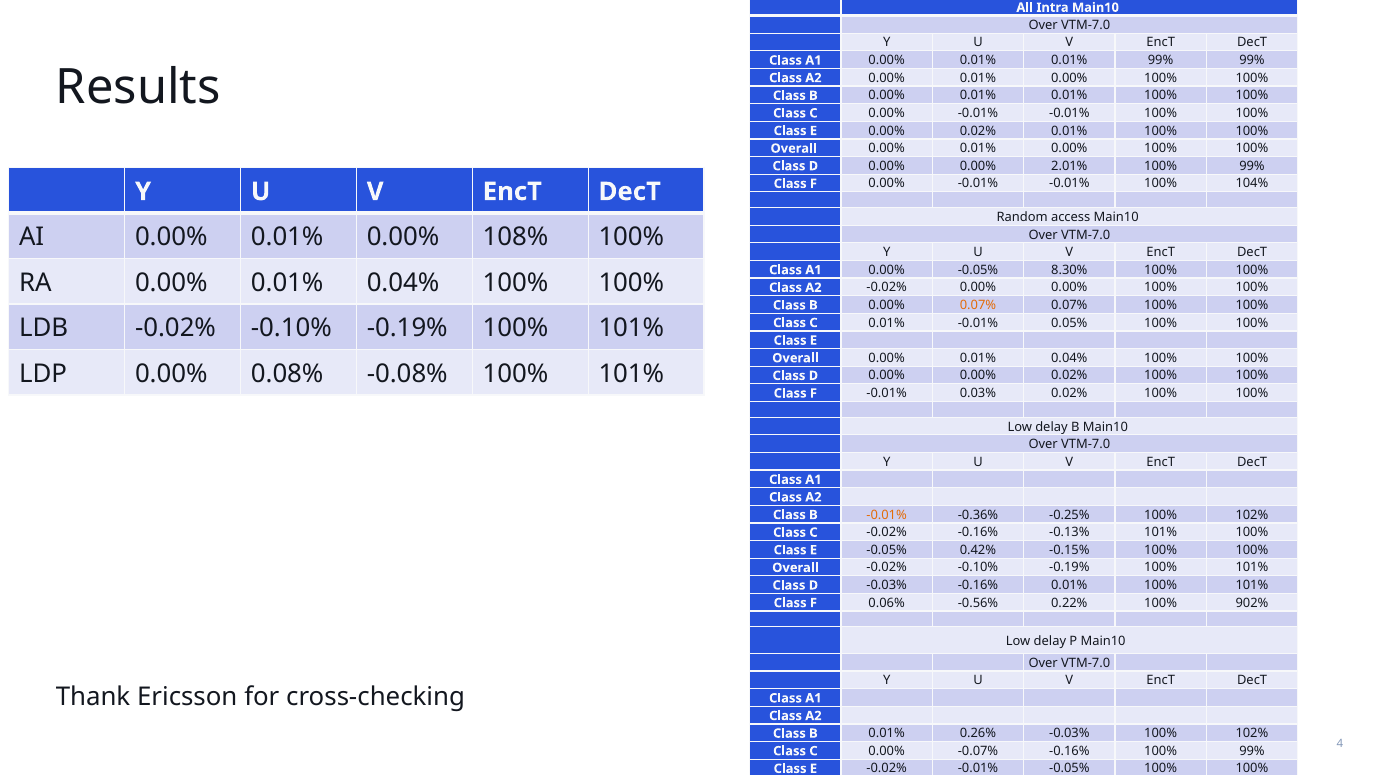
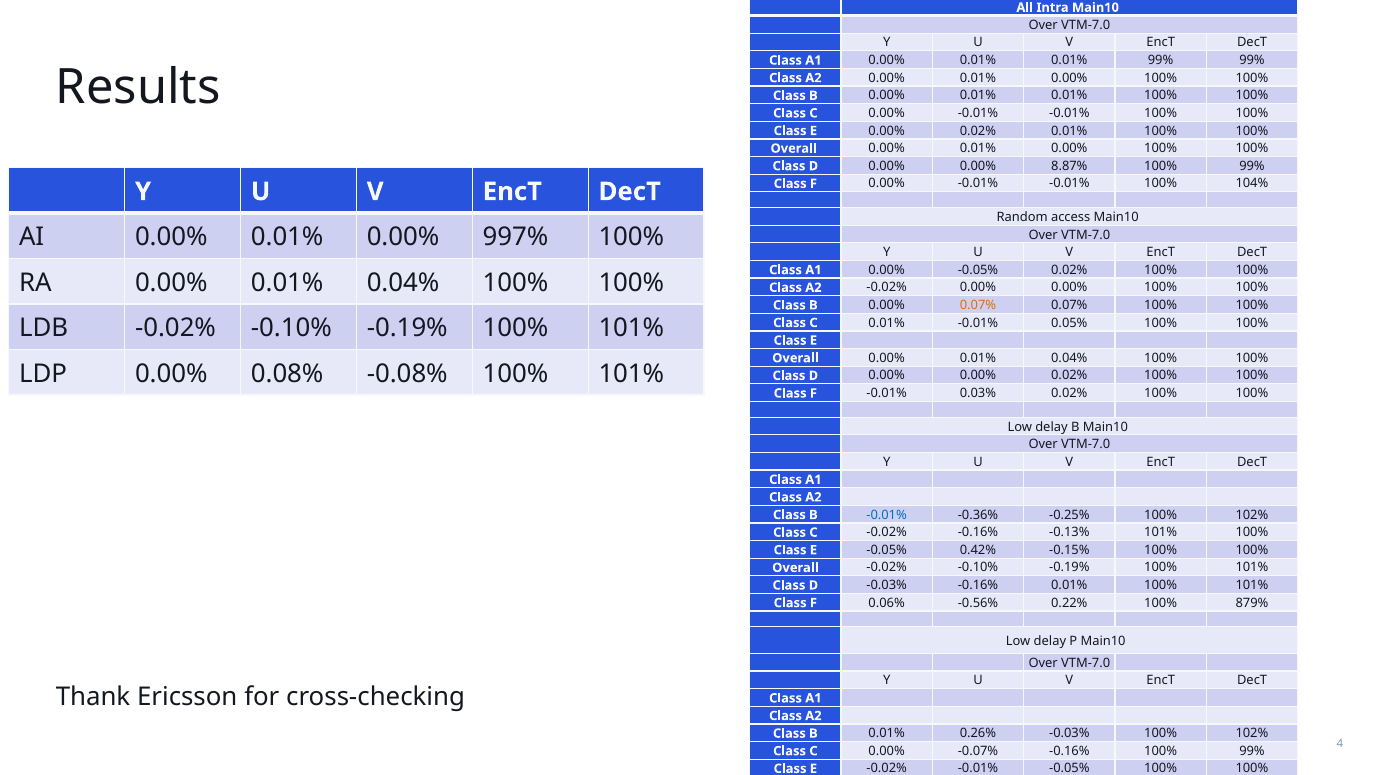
2.01%: 2.01% -> 8.87% (1069, 166)
108%: 108% -> 997% (516, 237)
-0.05% 8.30%: 8.30% -> 0.02% (1069, 270)
-0.01% colour: orange -> blue (887, 515)
902%: 902% -> 879% (1252, 603)
